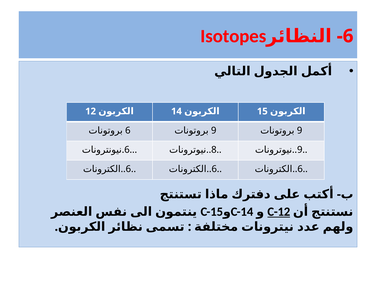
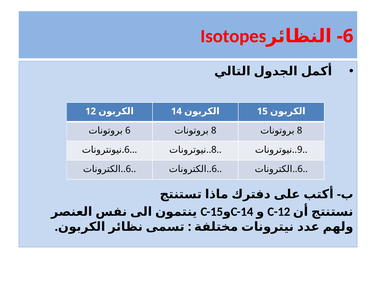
9: 9 -> 8 (214, 131)
9: 9 -> 8 (300, 131)
C-12 underline: present -> none (279, 212)
